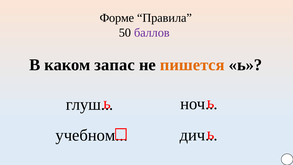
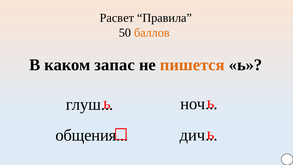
Форме: Форме -> Расвет (117, 18)
баллов colour: purple -> orange (152, 33)
учебном: учебном -> общения (92, 135)
